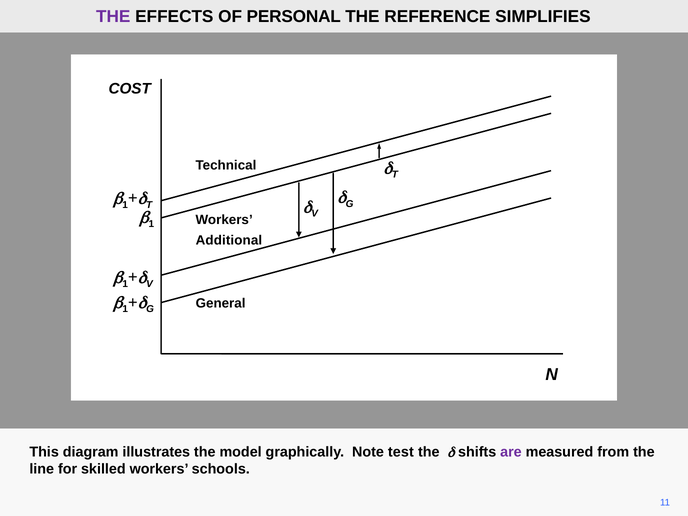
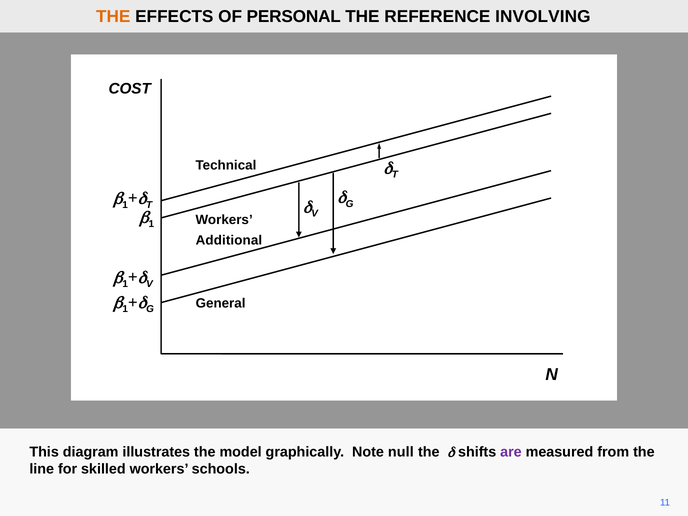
THE colour: purple -> orange (113, 17)
SIMPLIFIES: SIMPLIFIES -> INVOLVING (543, 17)
test: test -> null (401, 452)
